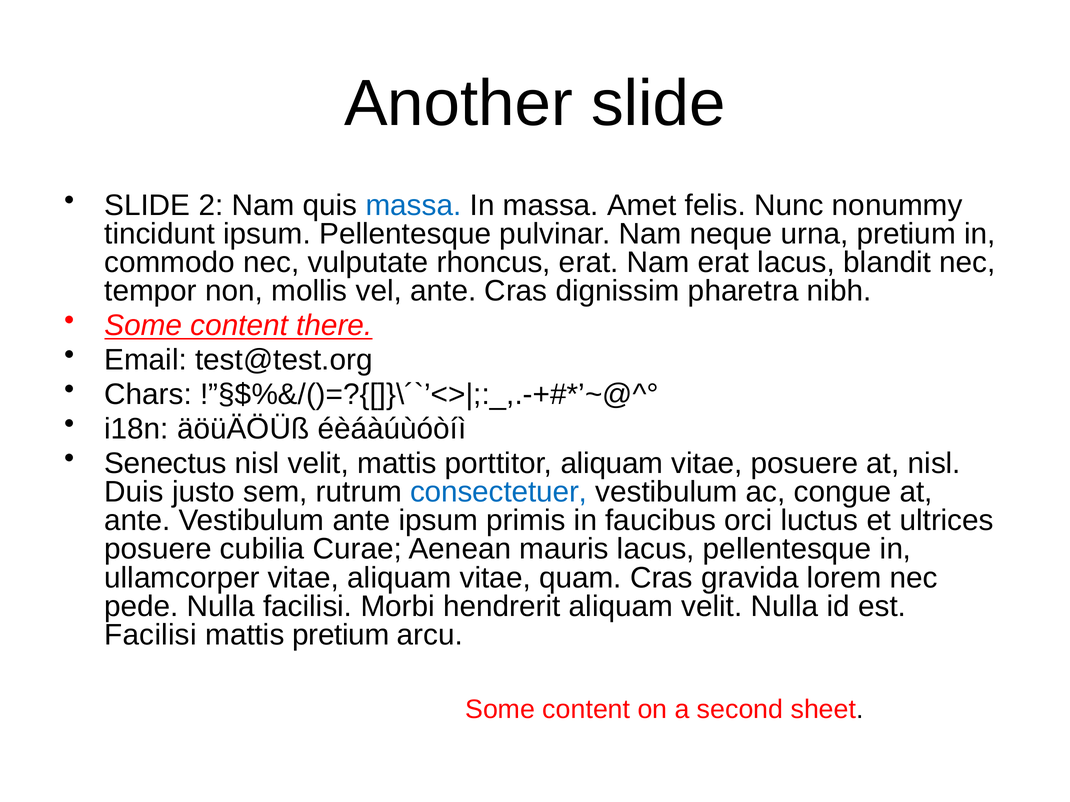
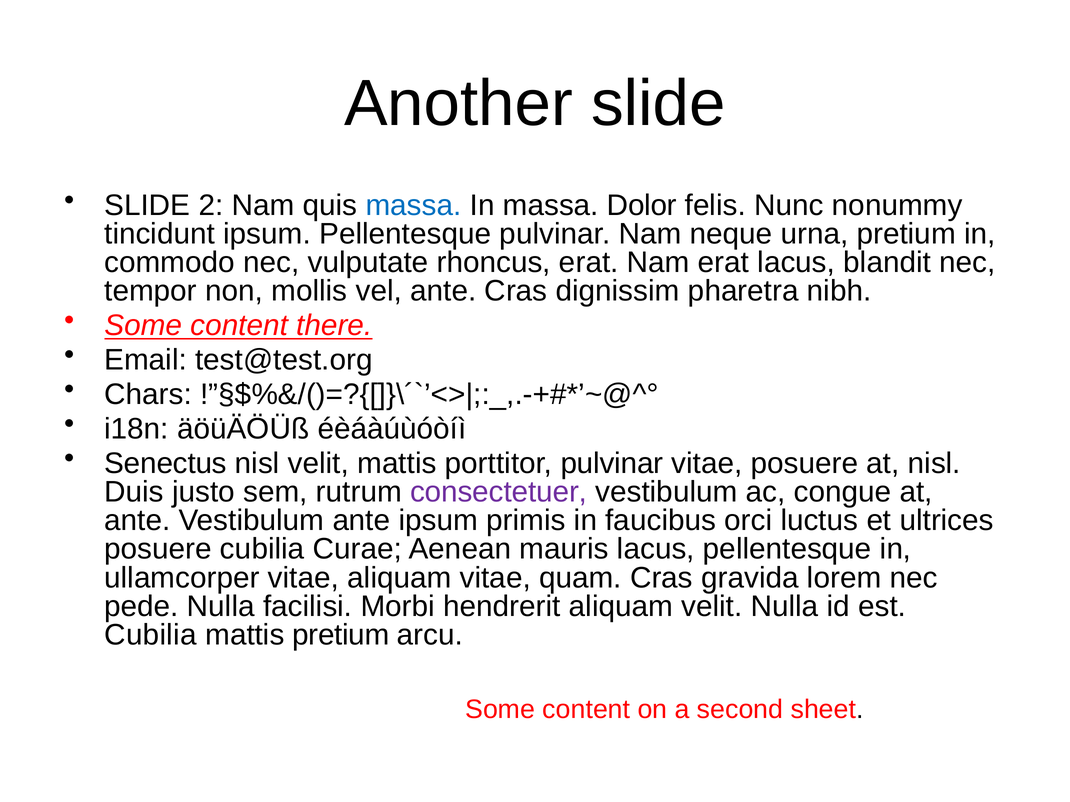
Amet: Amet -> Dolor (642, 206)
porttitor aliquam: aliquam -> pulvinar (612, 464)
consectetuer colour: blue -> purple (499, 492)
Facilisi: Facilisi -> Cubilia (150, 635)
